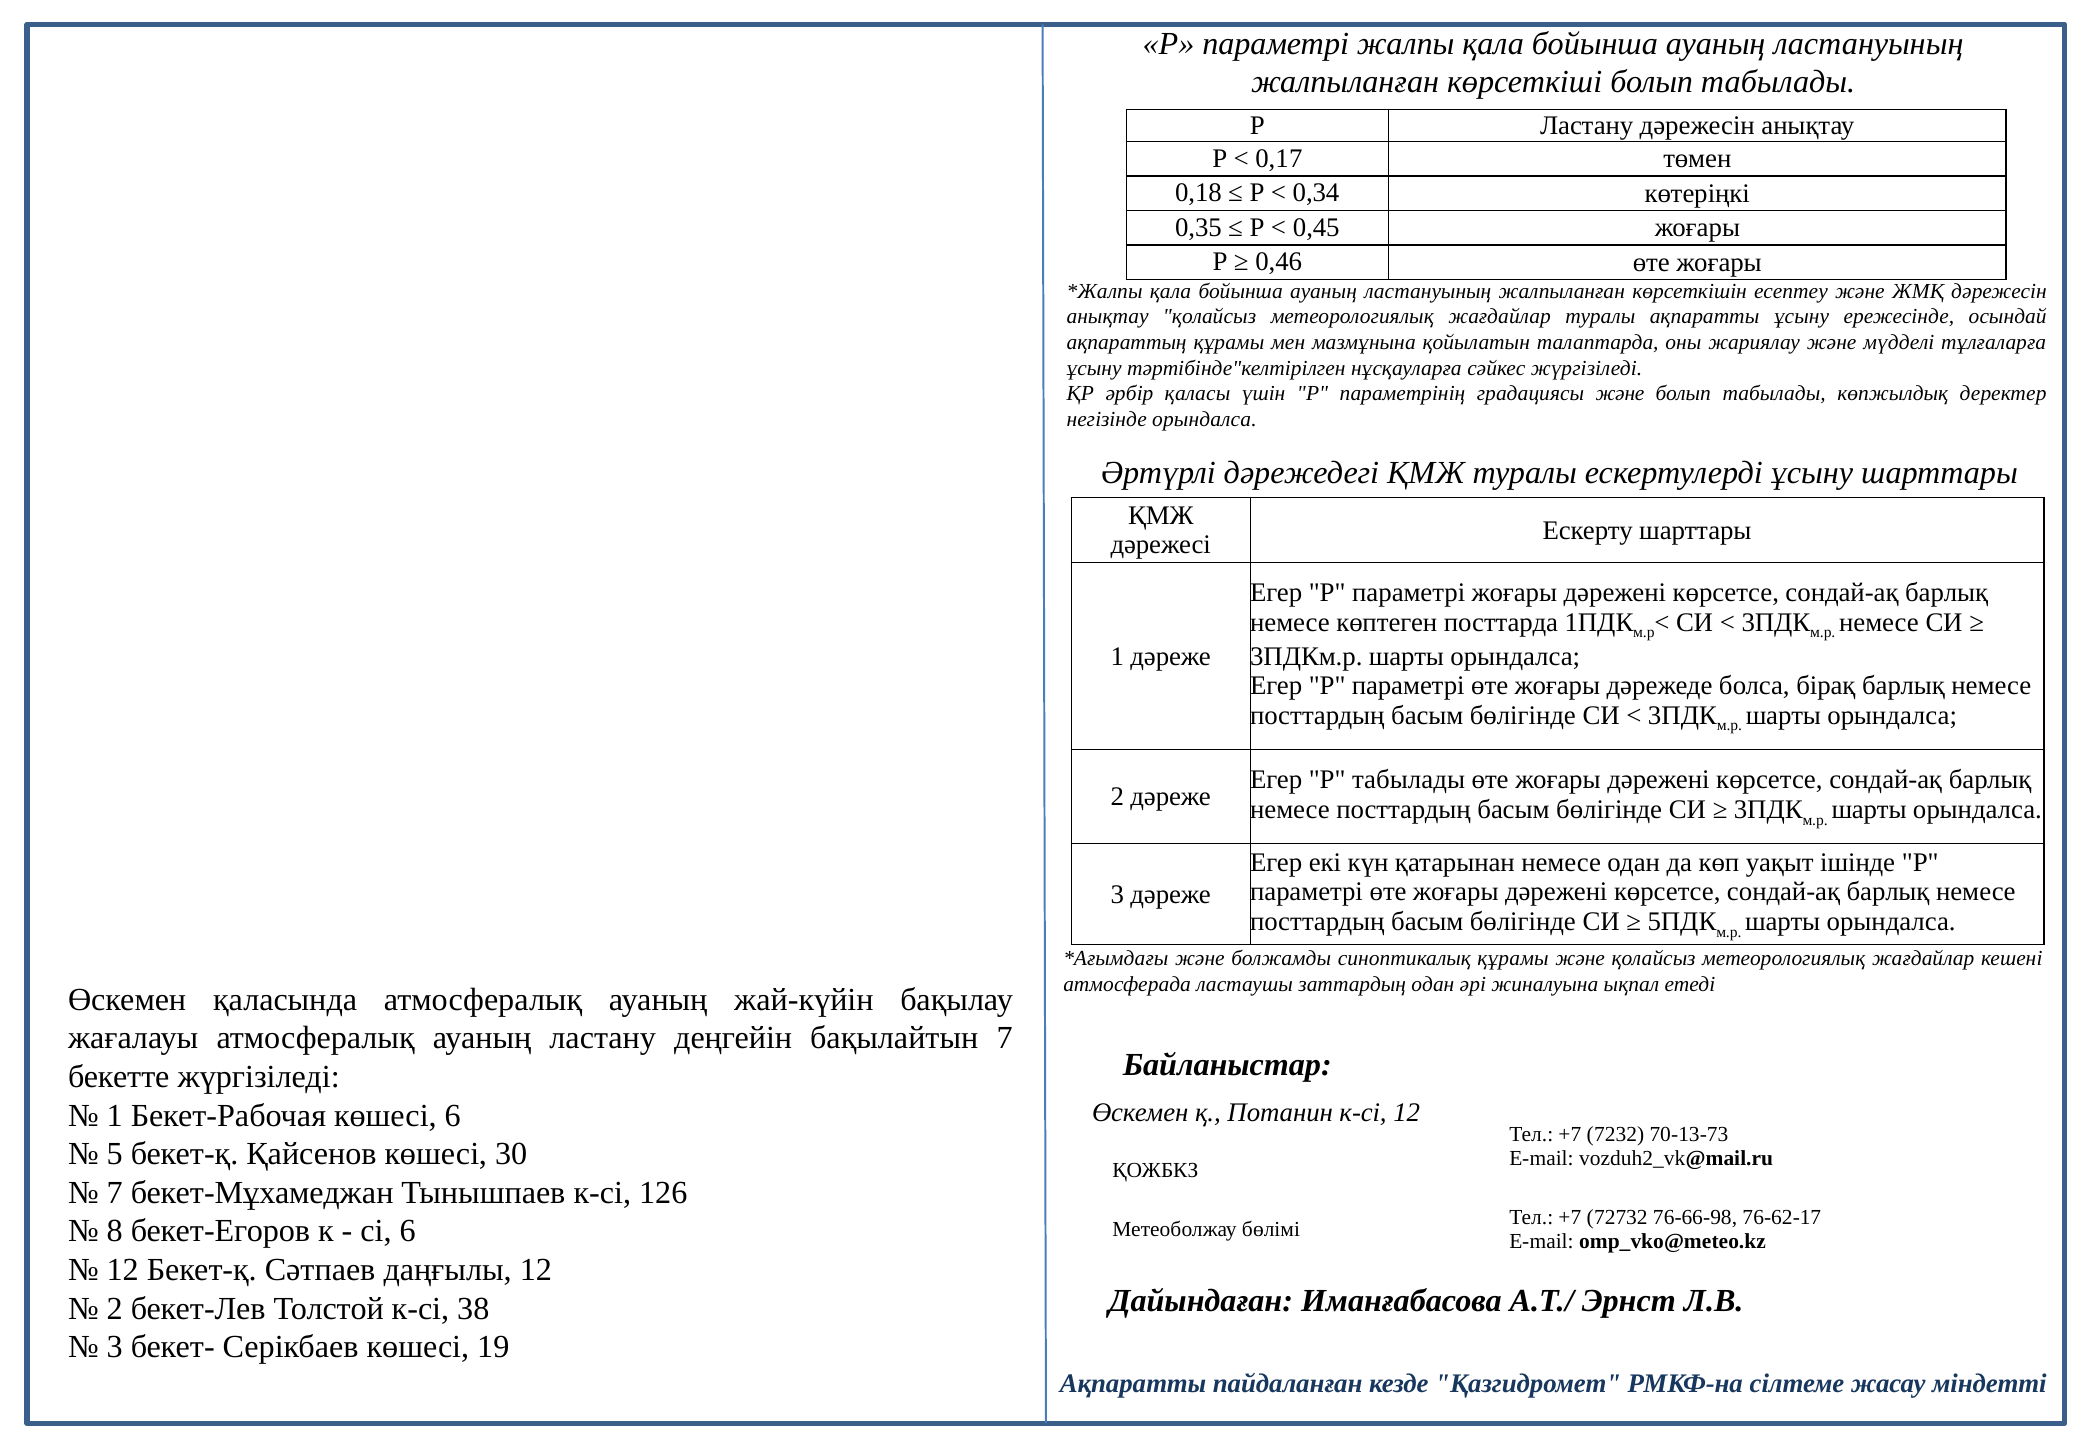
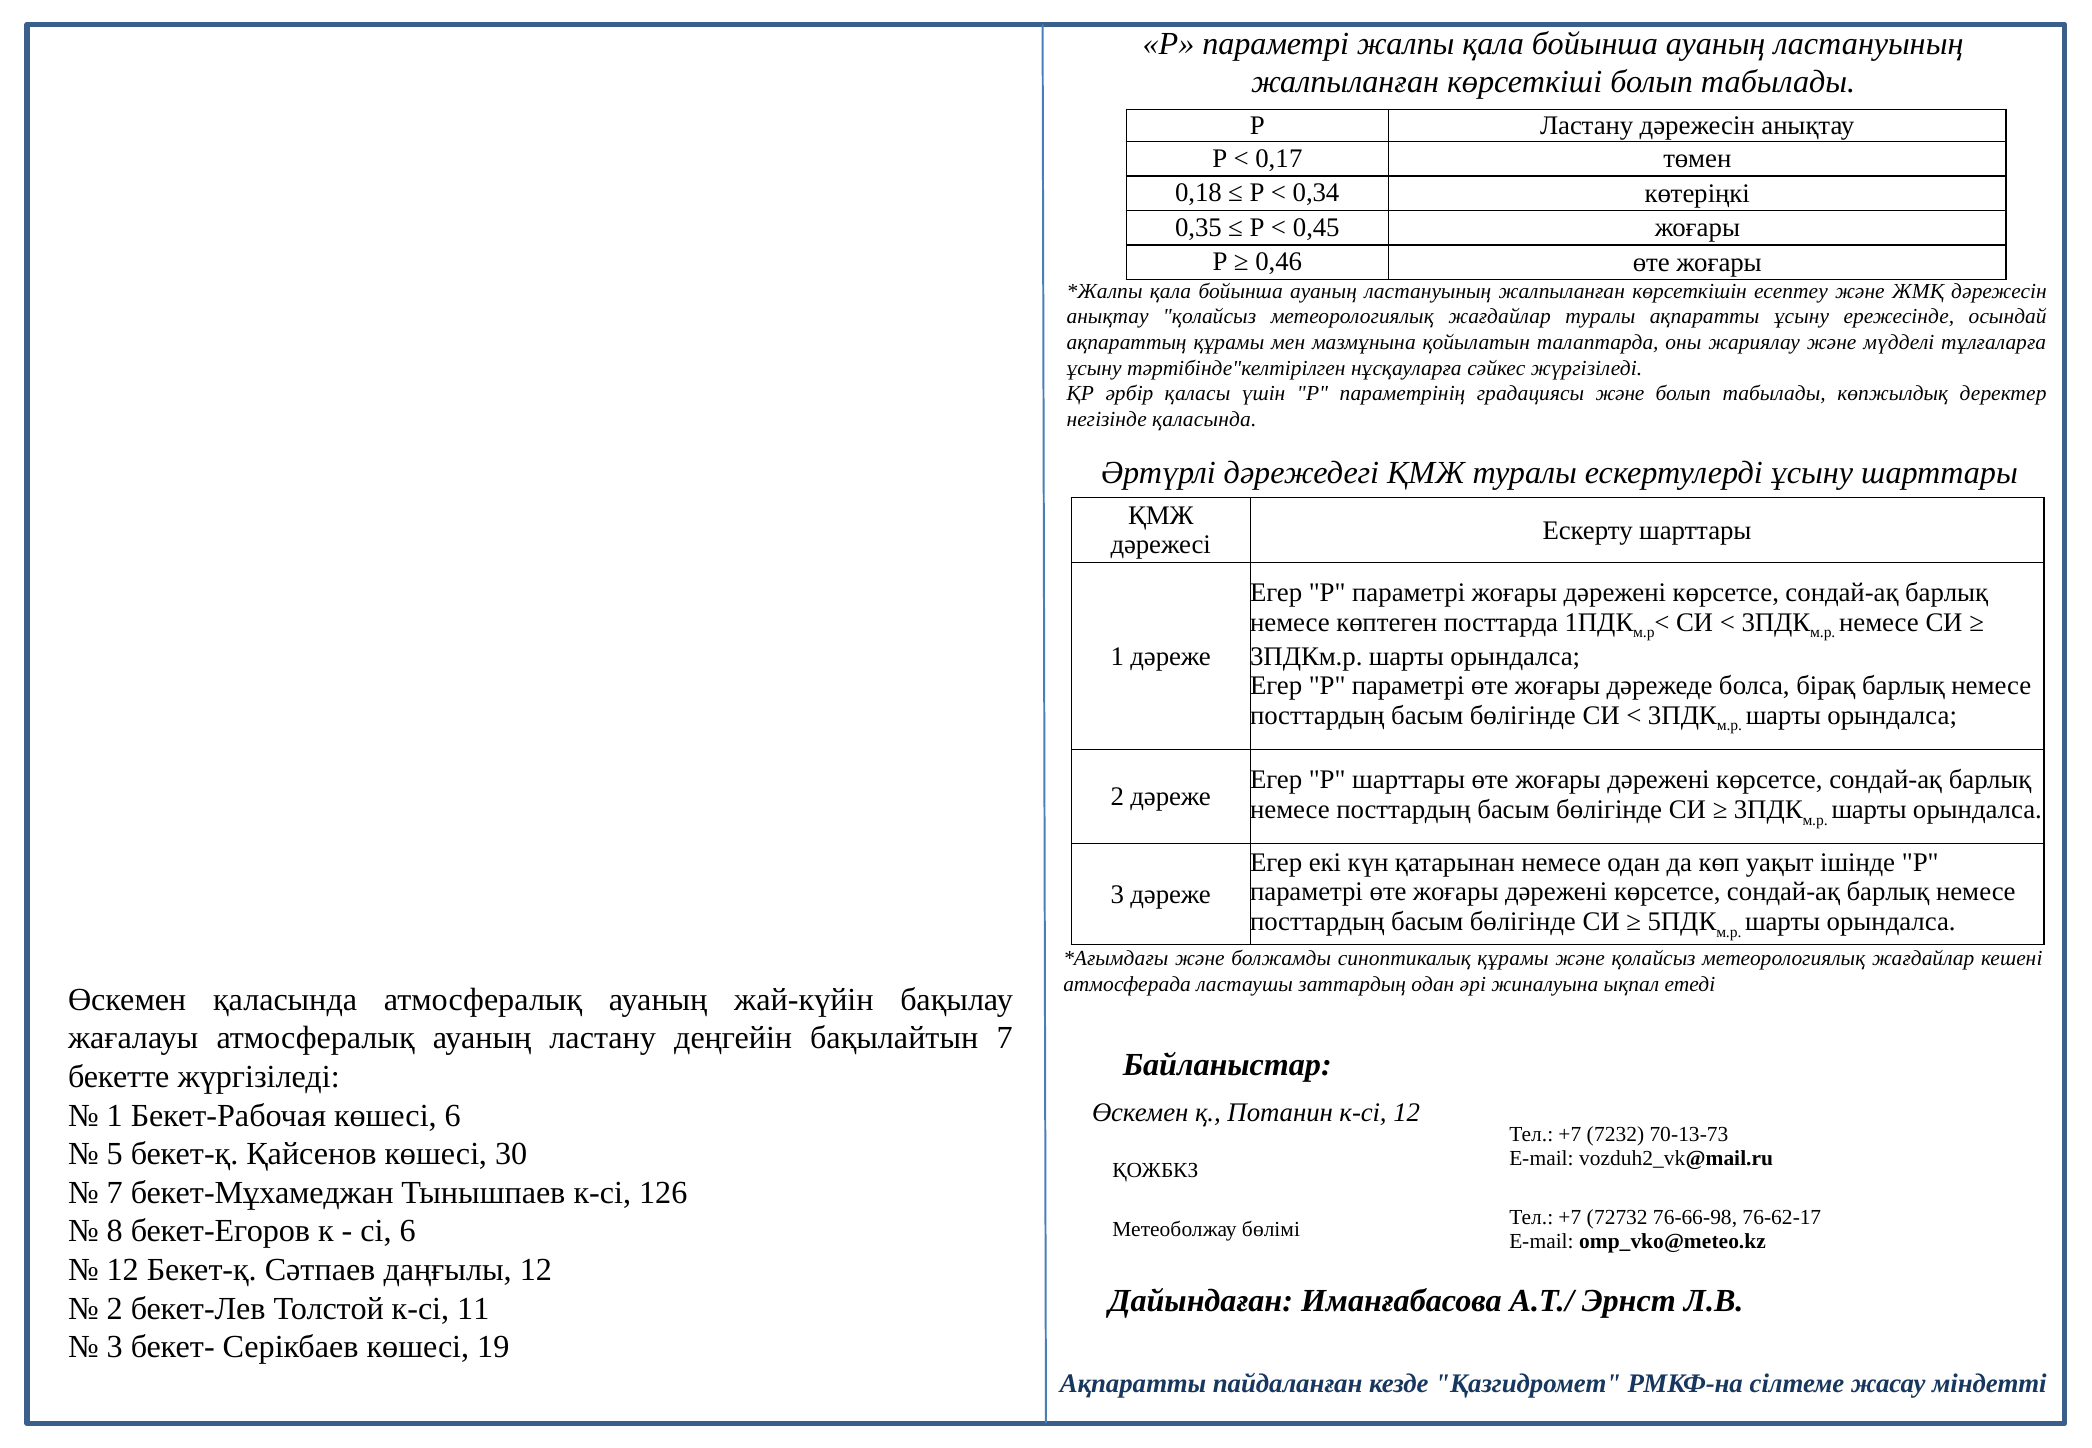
негізінде орындалса: орындалса -> қаласында (1204, 420)
Р табылады: табылады -> шарттары (1409, 780)
38: 38 -> 11 (473, 1309)
